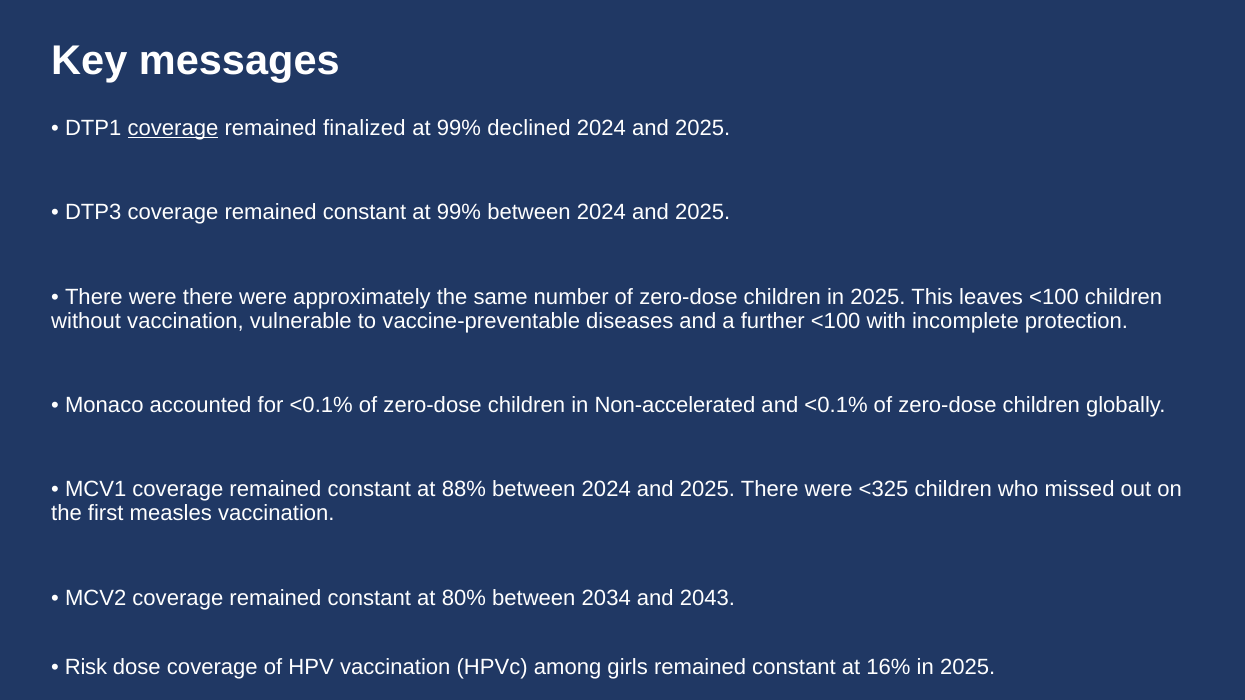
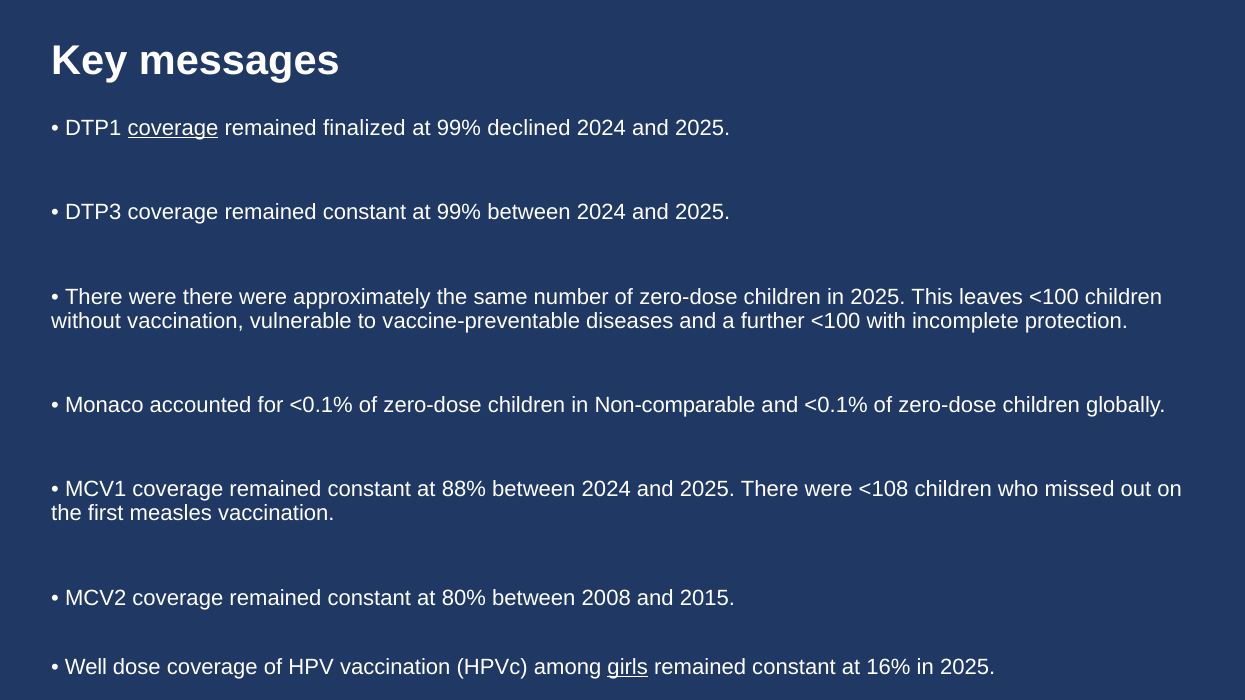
Non-accelerated: Non-accelerated -> Non-comparable (675, 405)
<325: <325 -> <108 (883, 490)
2034: 2034 -> 2008 (606, 598)
2043: 2043 -> 2015 (707, 598)
Risk: Risk -> Well (86, 667)
girls underline: none -> present (628, 667)
